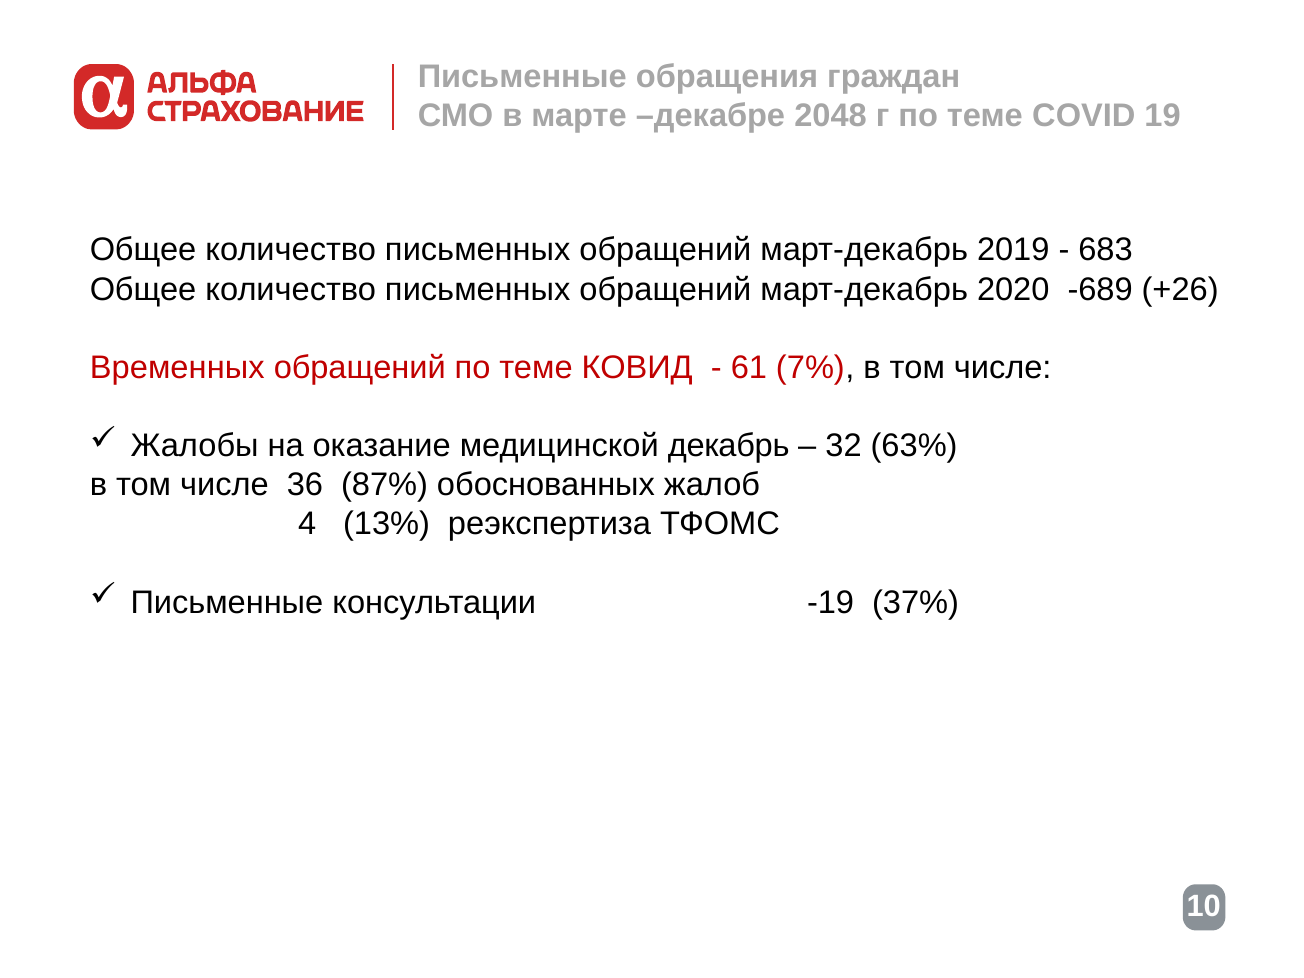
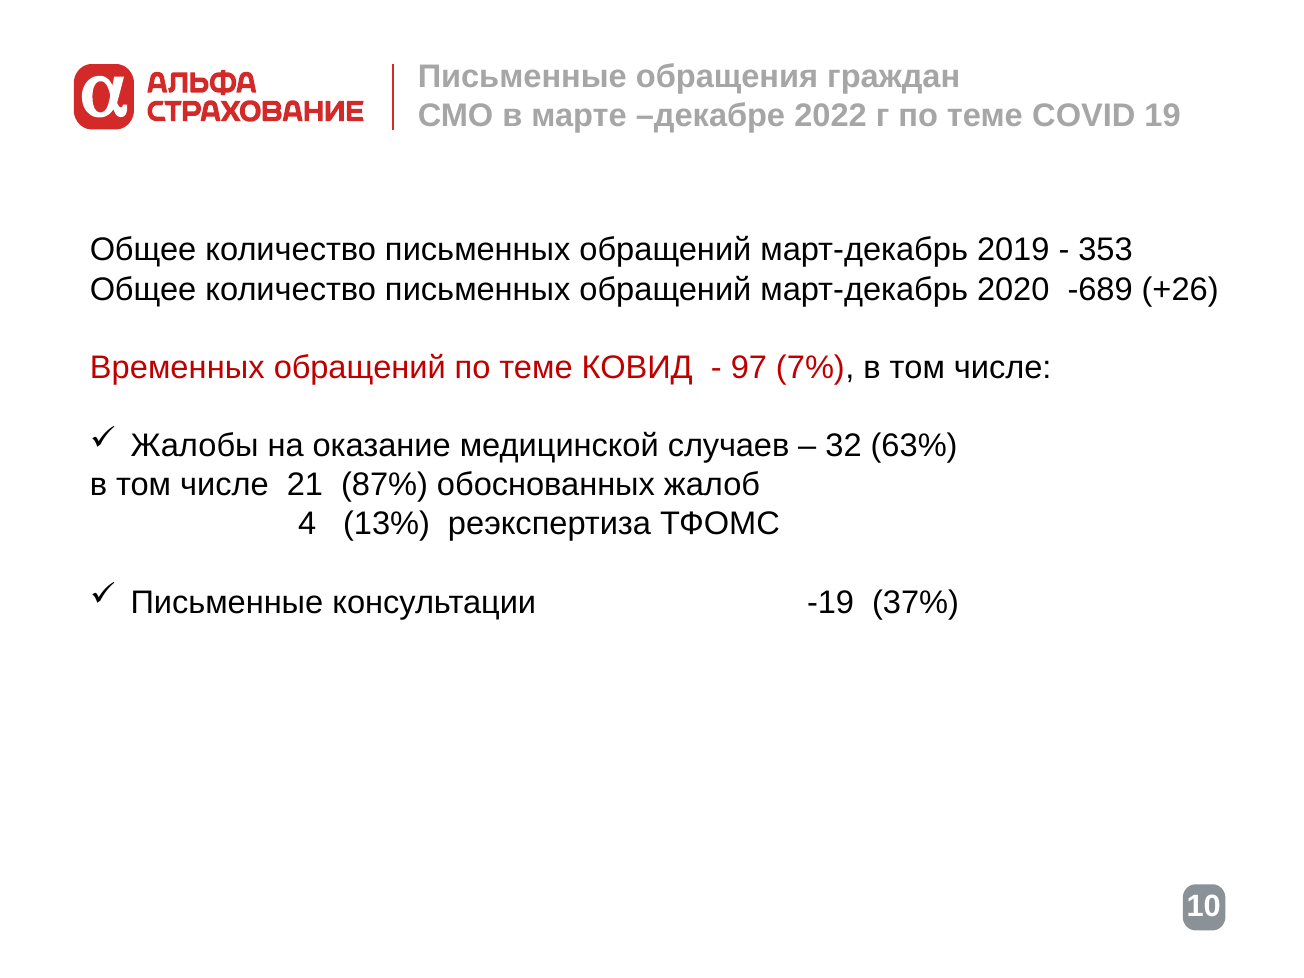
2048: 2048 -> 2022 (831, 115)
683: 683 -> 353 (1106, 250)
61: 61 -> 97 (749, 368)
декабрь: декабрь -> случаев (729, 446)
36: 36 -> 21 (305, 485)
